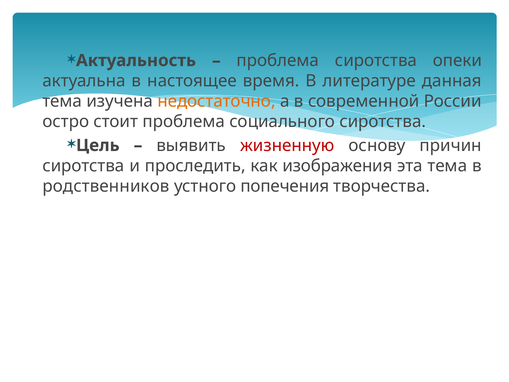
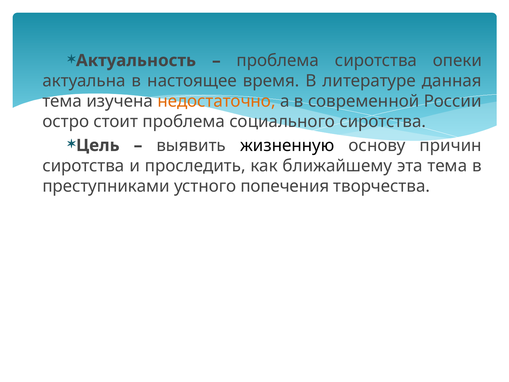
жизненную colour: red -> black (287, 145)
изображения: изображения -> ближайшему (337, 166)
родственников: родственников -> преступниками (106, 186)
